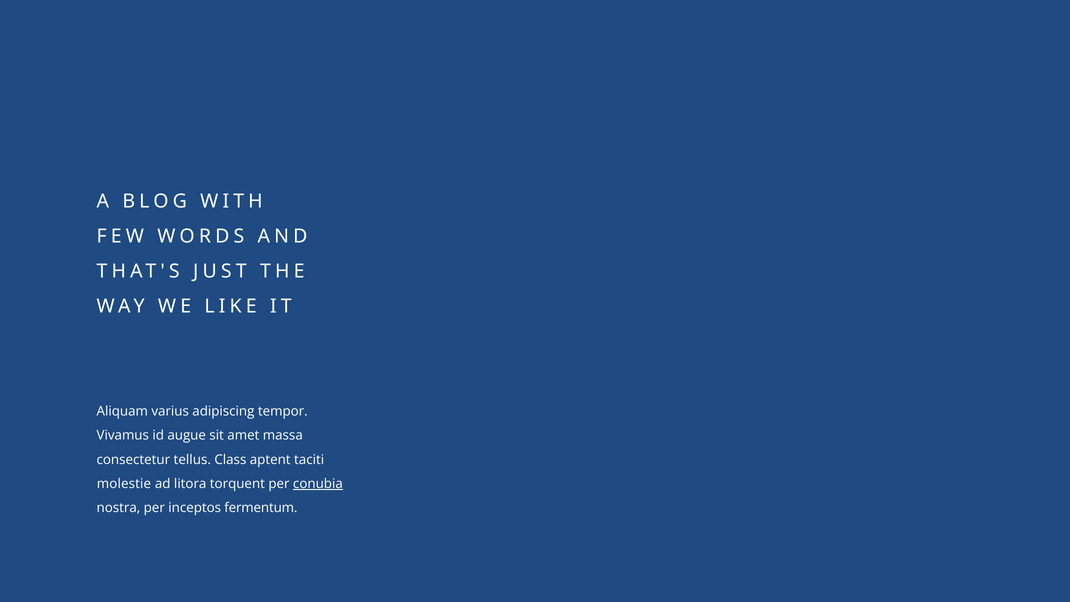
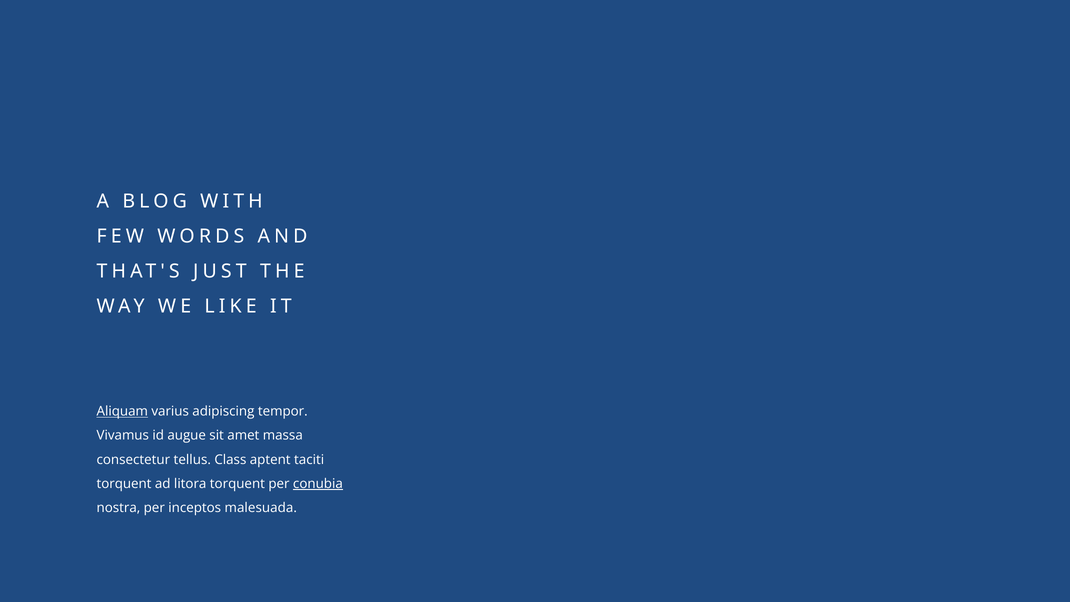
Aliquam underline: none -> present (122, 411)
molestie: molestie -> torquent (124, 484)
fermentum: fermentum -> malesuada (261, 508)
